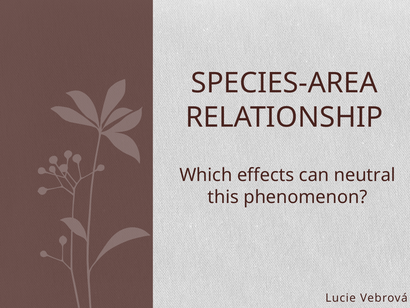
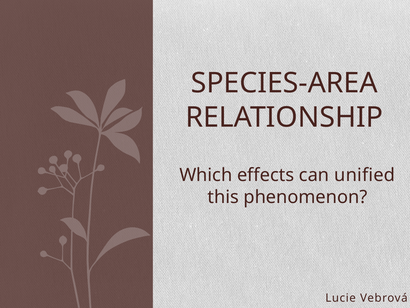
neutral: neutral -> unified (365, 175)
